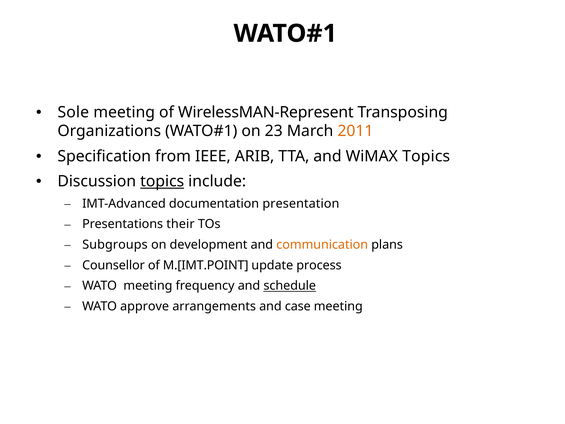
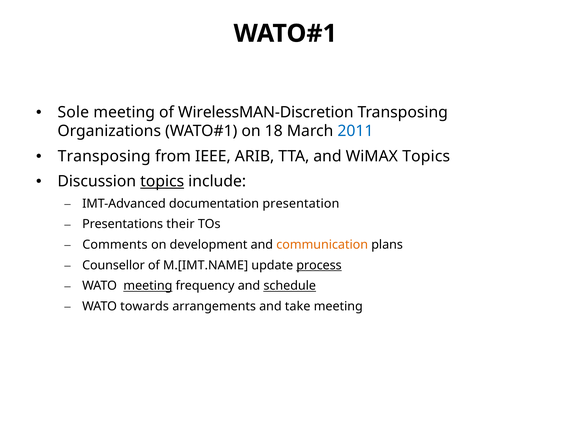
WirelessMAN-Represent: WirelessMAN-Represent -> WirelessMAN-Discretion (266, 112)
23: 23 -> 18 (274, 131)
2011 colour: orange -> blue (355, 131)
Specification: Specification -> Transposing (104, 156)
Subgroups: Subgroups -> Comments (115, 245)
M.[IMT.POINT: M.[IMT.POINT -> M.[IMT.NAME (206, 265)
process underline: none -> present (319, 265)
meeting underline: none -> present (148, 286)
approve: approve -> towards (145, 306)
case: case -> take (298, 306)
